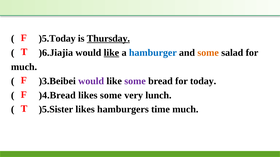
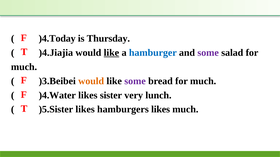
)5.Today: )5.Today -> )4.Today (57, 39)
Thursday underline: present -> none (108, 39)
)6.Jiajia: )6.Jiajia -> )4.Jiajia (56, 53)
some colour: orange -> purple (208, 53)
would colour: purple -> orange (91, 81)
bread for today: today -> much (203, 81)
)4.Bread: )4.Bread -> )4.Water (57, 95)
likes some: some -> sister (111, 95)
hamburgers time: time -> likes (161, 110)
